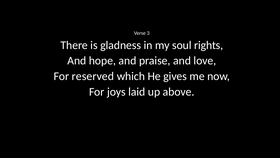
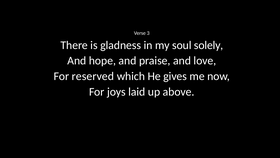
rights: rights -> solely (209, 45)
